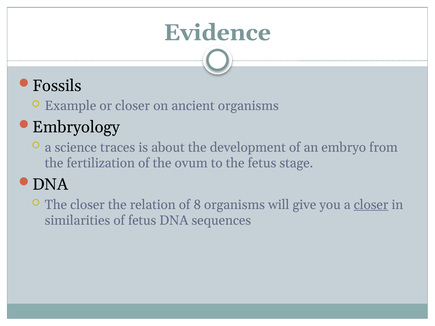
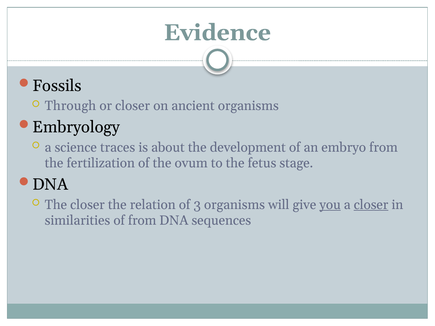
Example: Example -> Through (70, 106)
8: 8 -> 3 (197, 205)
you underline: none -> present (330, 205)
of fetus: fetus -> from (142, 221)
